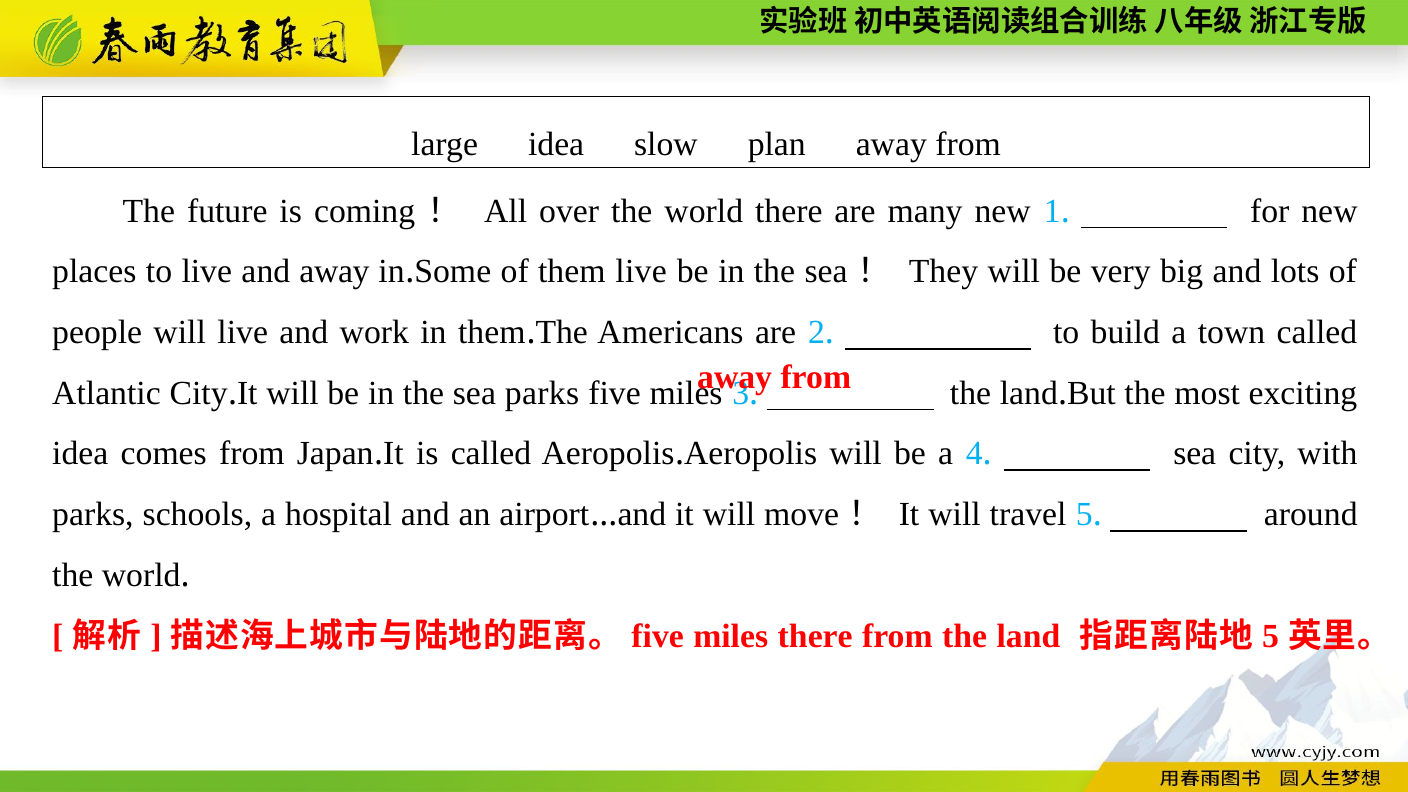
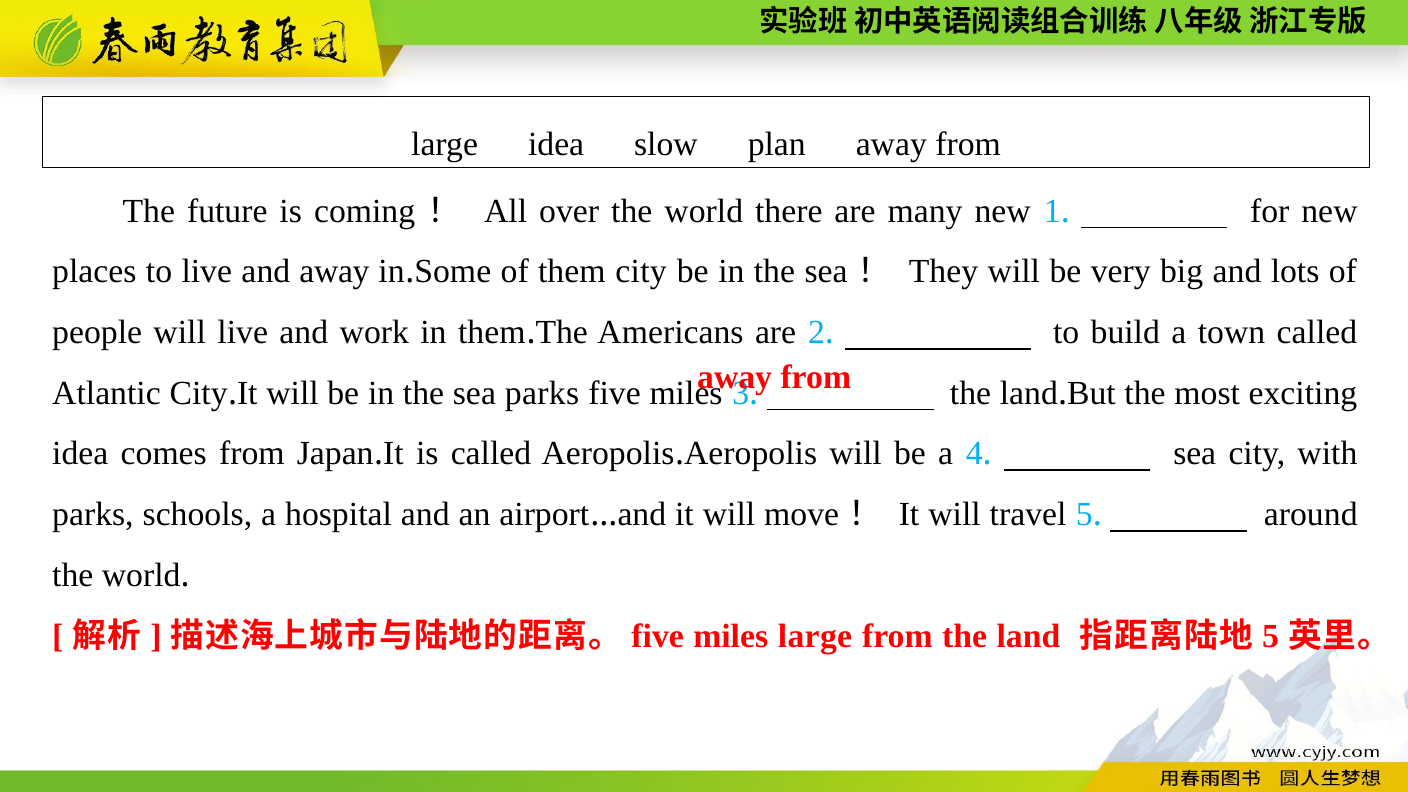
them live: live -> city (641, 272)
miles there: there -> large (815, 636)
